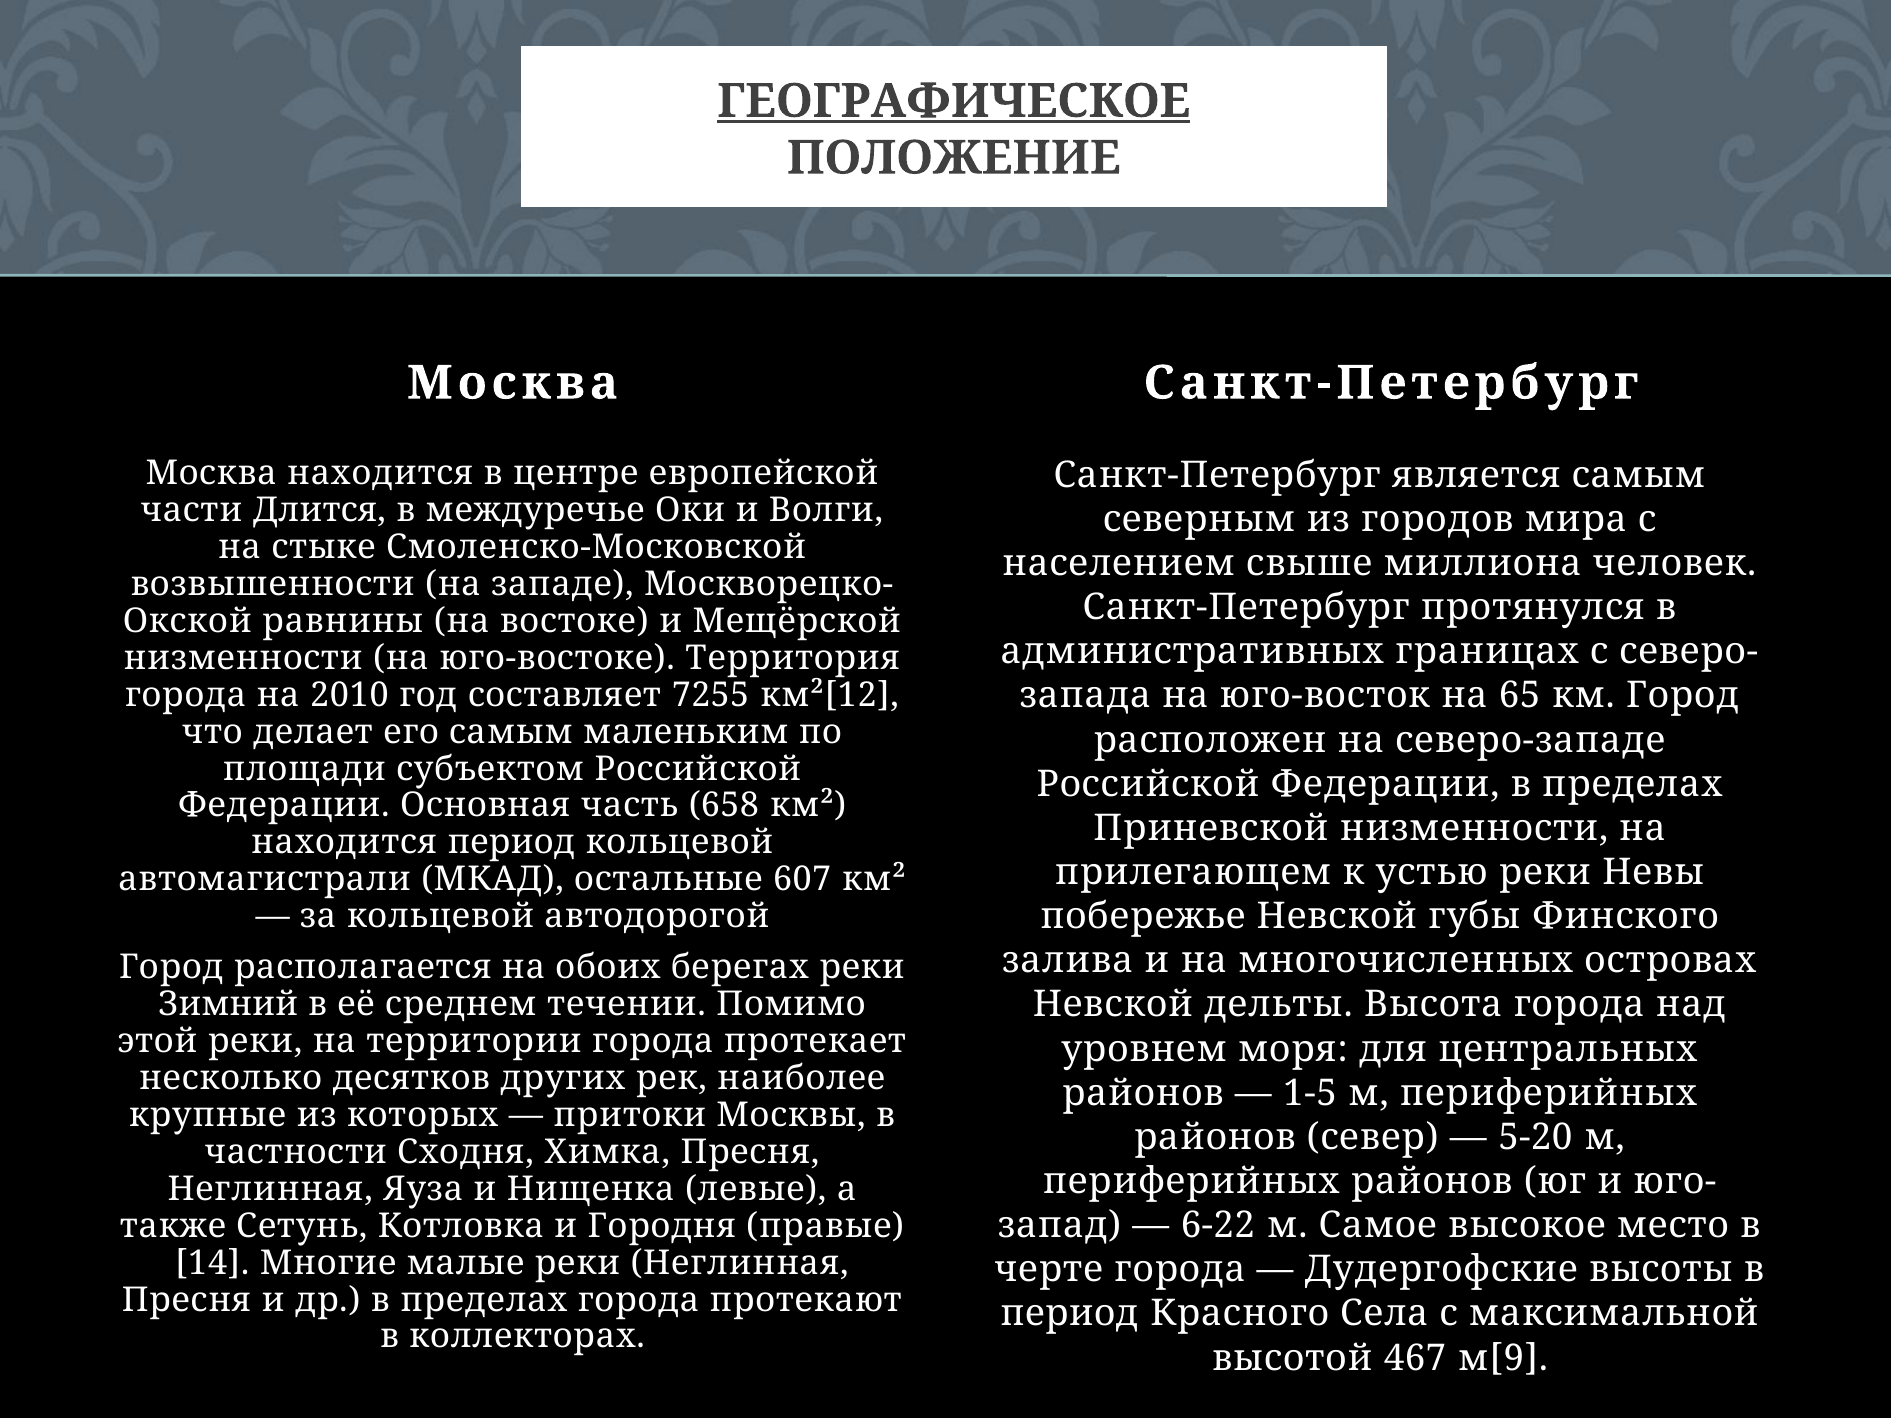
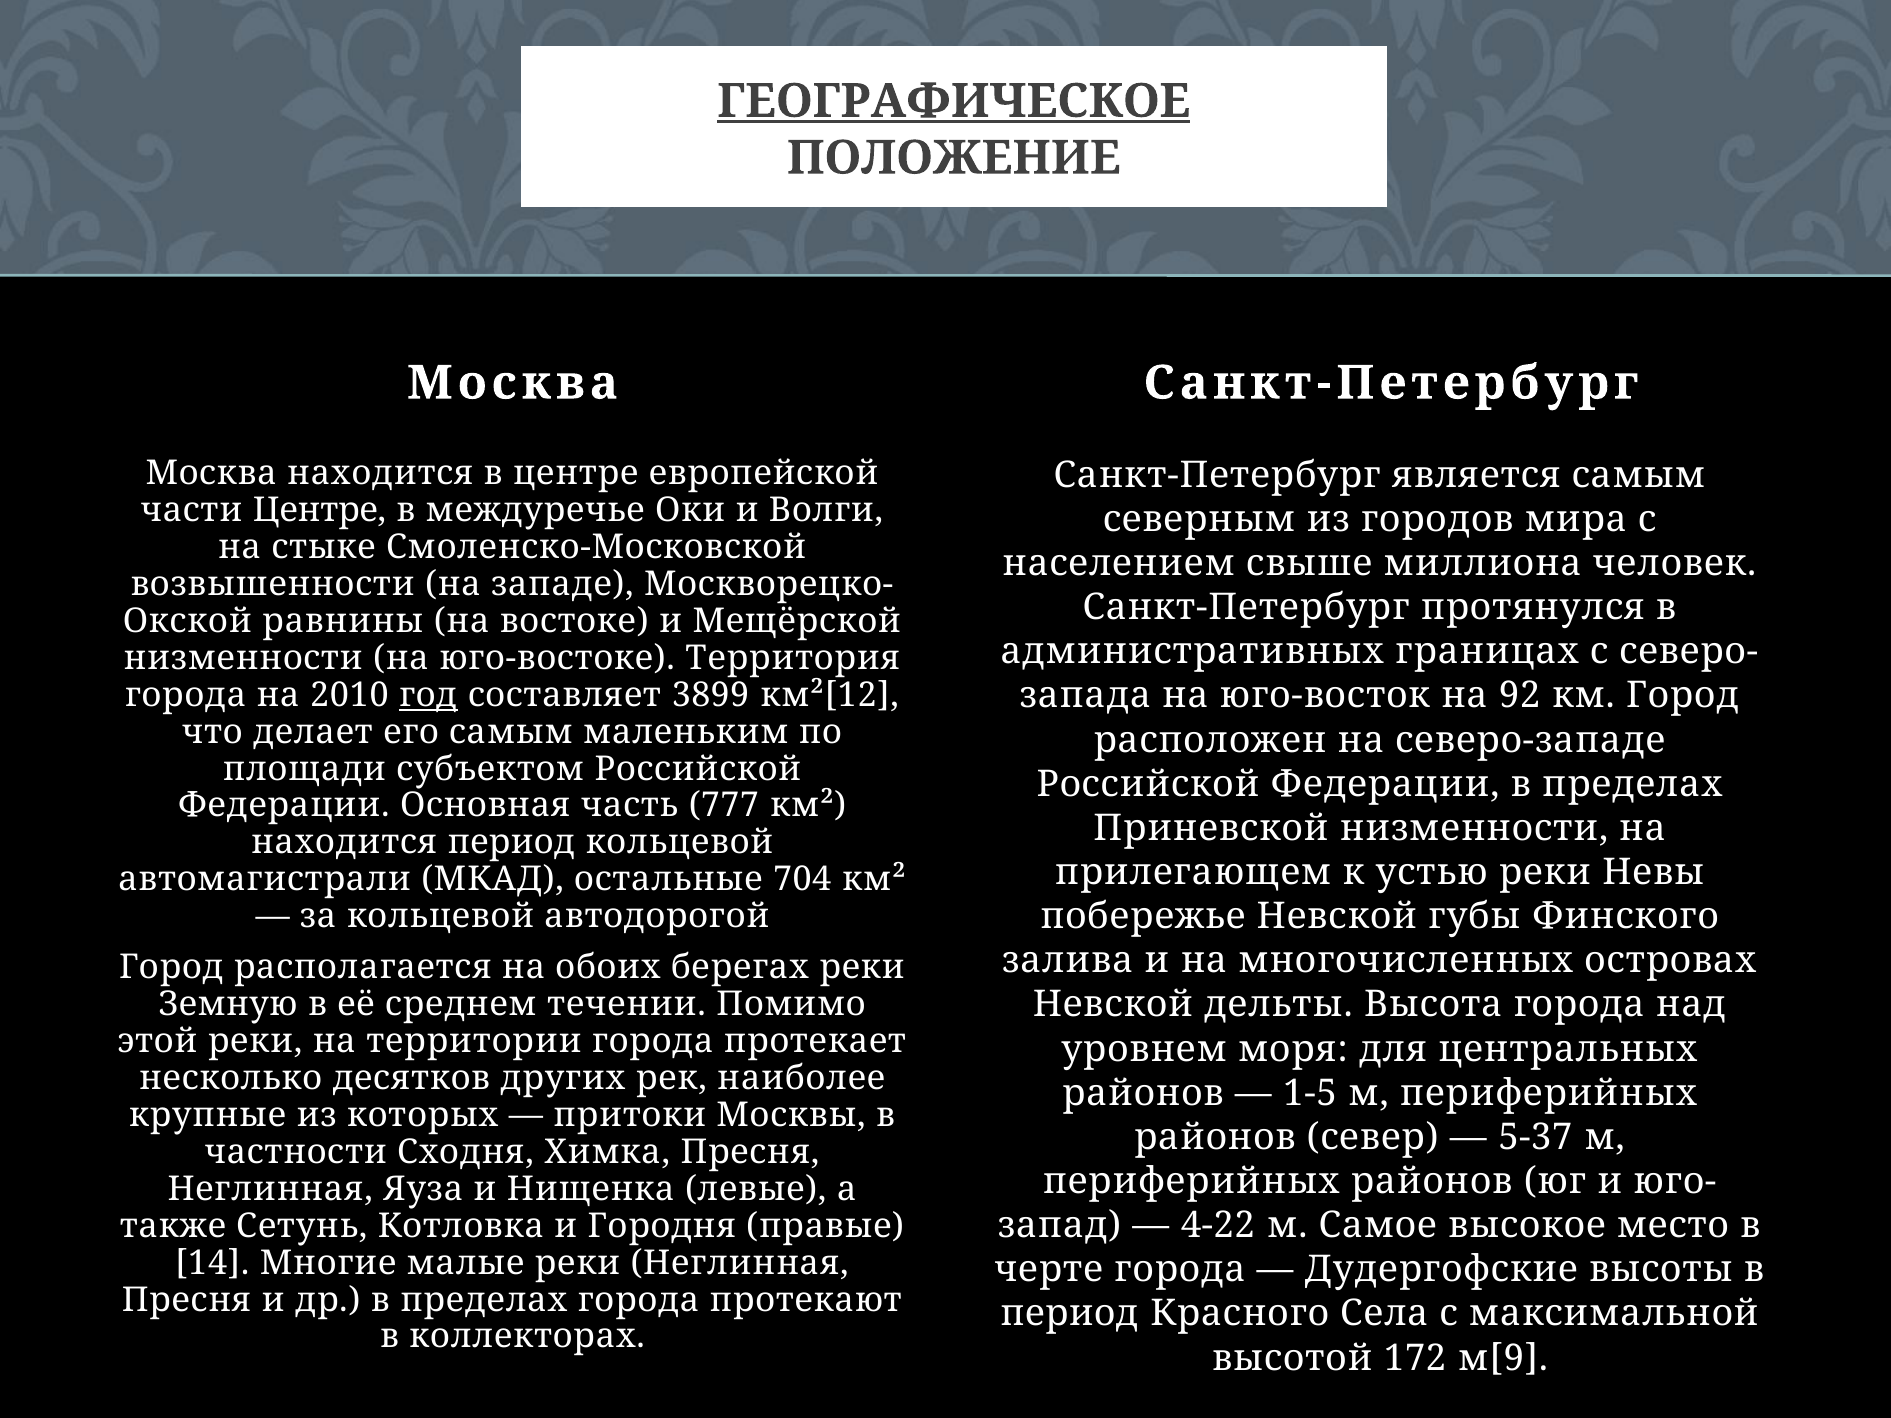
части Длится: Длится -> Центре (320, 510)
год underline: none -> present (428, 695)
7255: 7255 -> 3899 (711, 695)
65: 65 -> 92 (1520, 696)
658: 658 -> 777 (724, 806)
607: 607 -> 704 (802, 880)
Зимний: Зимний -> Земную (228, 1005)
5-20: 5-20 -> 5-37 (1535, 1137)
6-22: 6-22 -> 4-22 (1218, 1226)
467: 467 -> 172 (1415, 1358)
